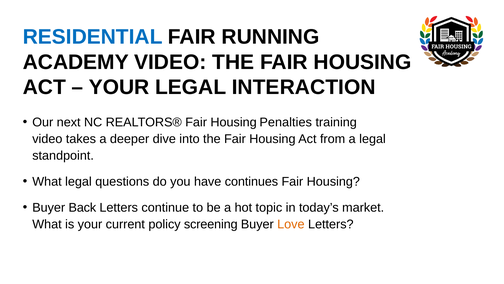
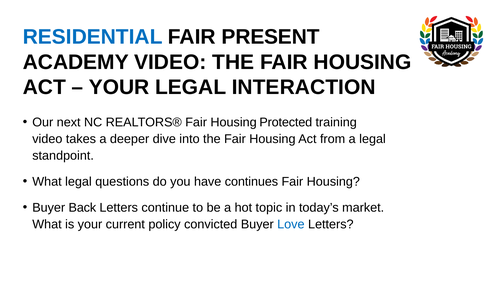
RUNNING: RUNNING -> PRESENT (271, 37)
Penalties: Penalties -> Protected (286, 122)
screening: screening -> convicted (211, 224)
Love colour: orange -> blue (291, 224)
